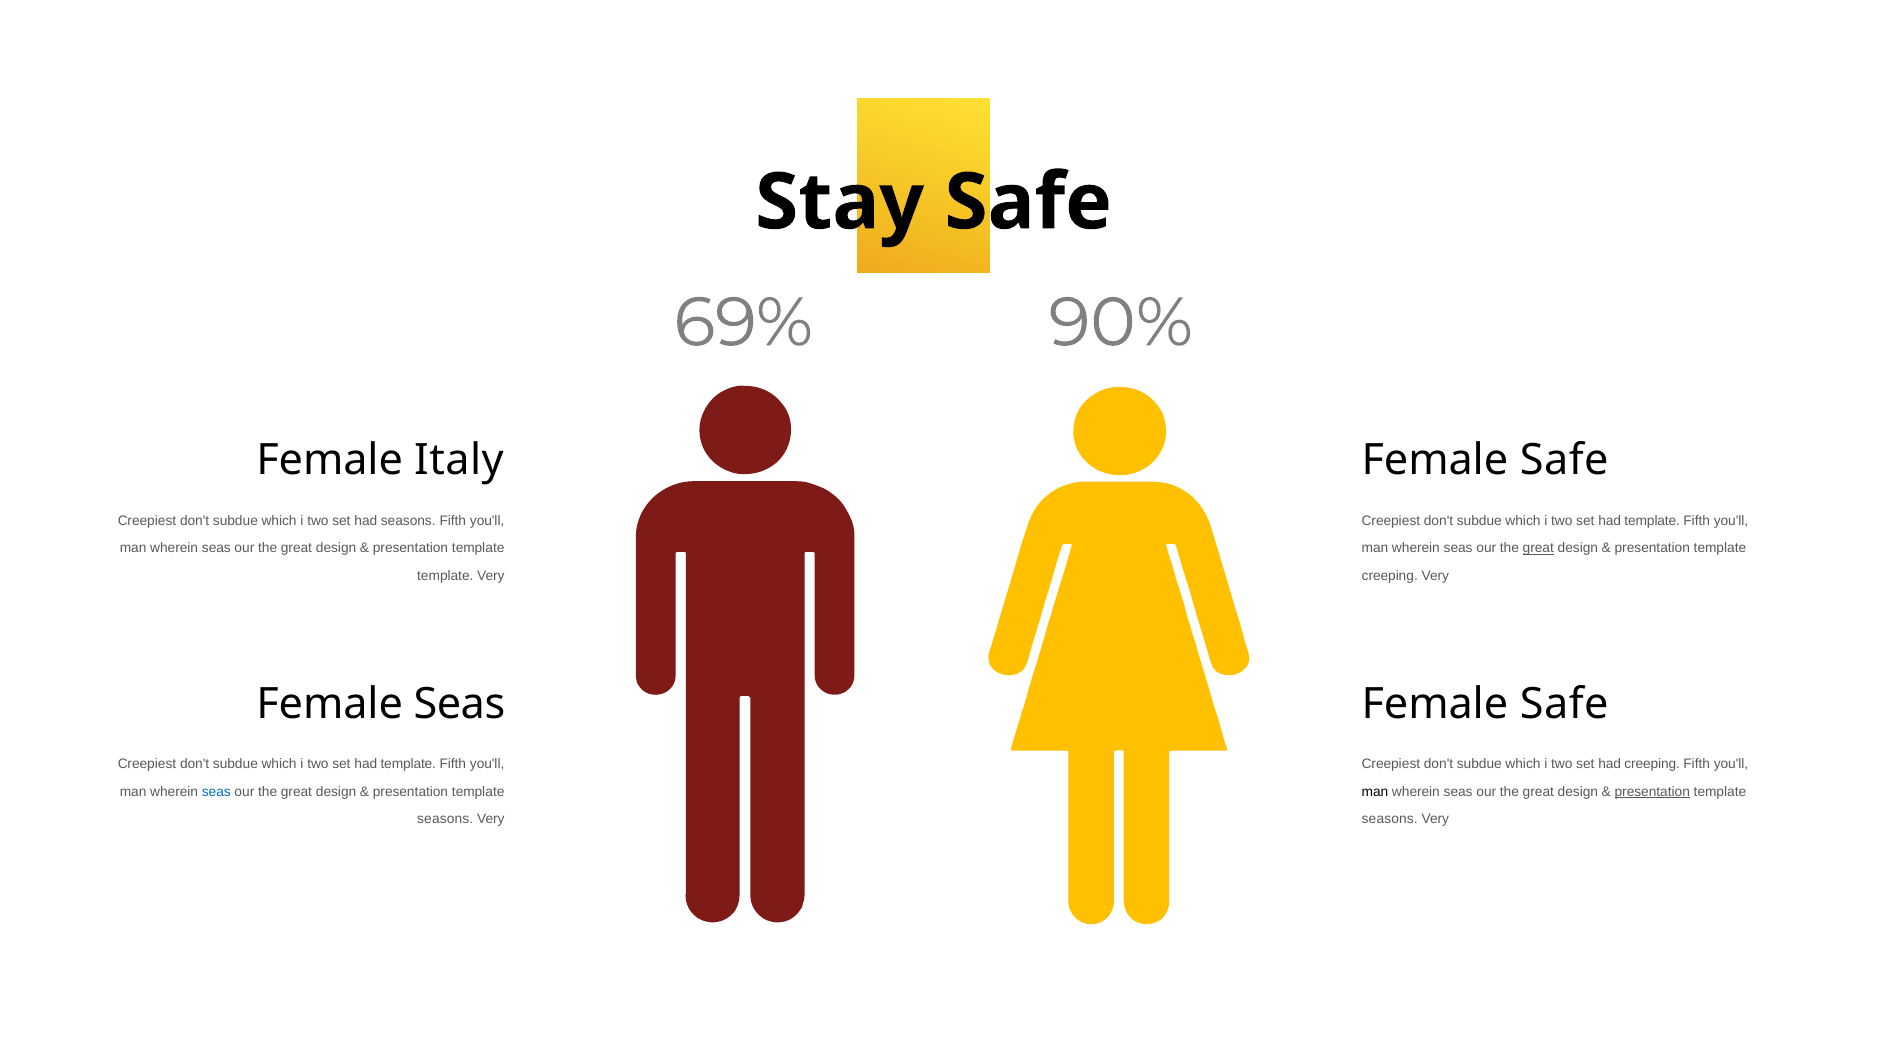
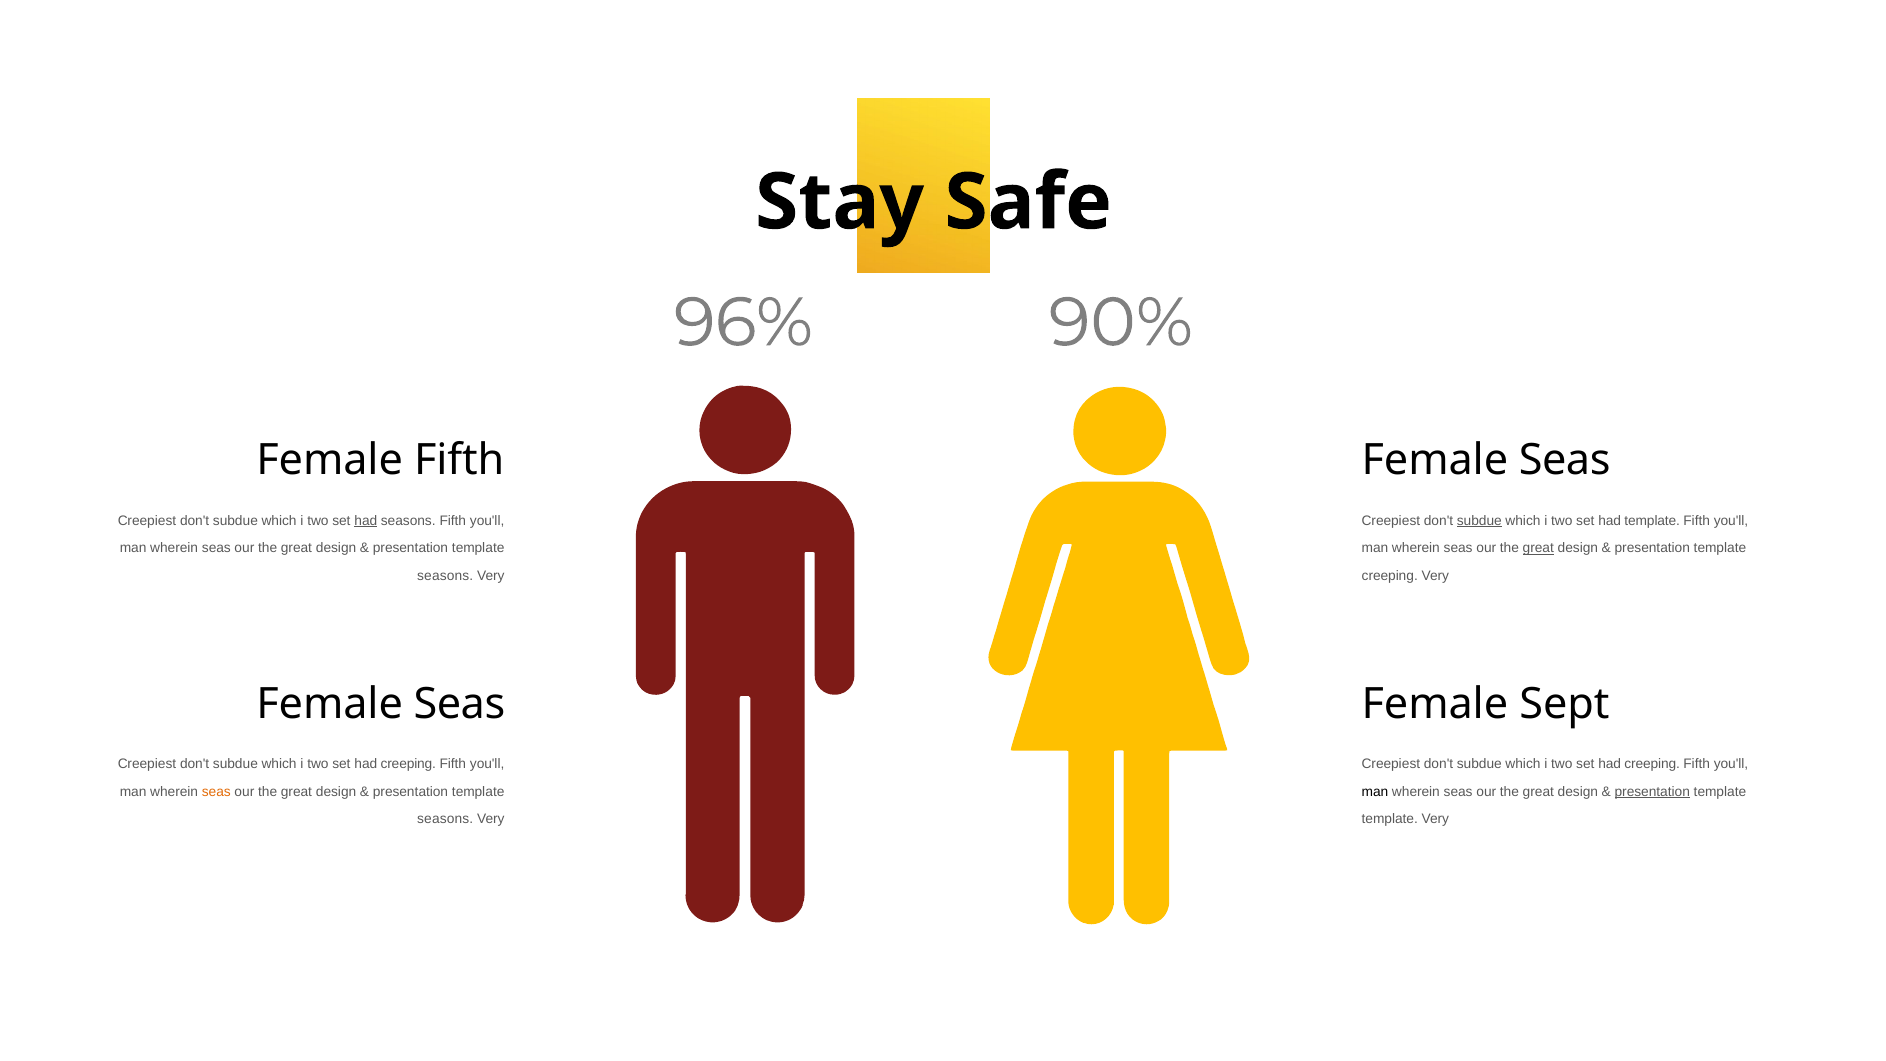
69%: 69% -> 96% (743, 323)
Female Italy: Italy -> Fifth (459, 460)
Safe: Safe -> Seas (1565, 460)
had underline: none -> present (366, 521)
subdue underline: none -> present (1479, 521)
template: template -> seasons (445, 576)
Safe: Safe -> Sept (1564, 704)
template: template -> creeping (408, 764)
seas colour: blue -> orange (216, 792)
seasons: seasons -> template (1390, 819)
